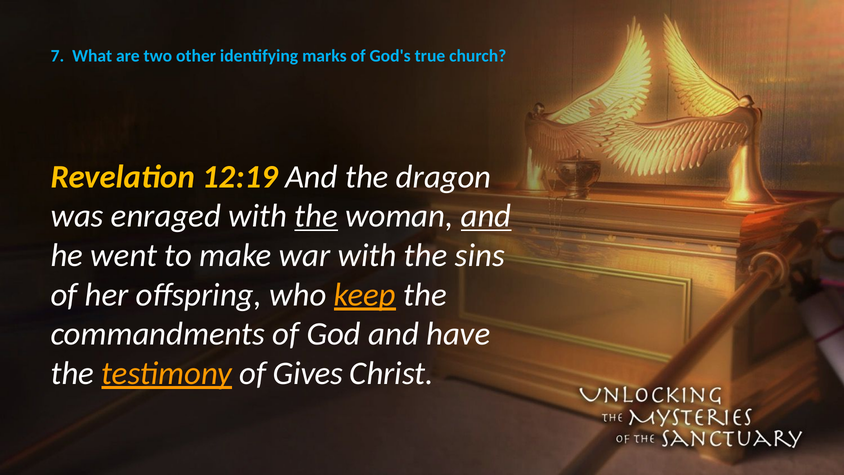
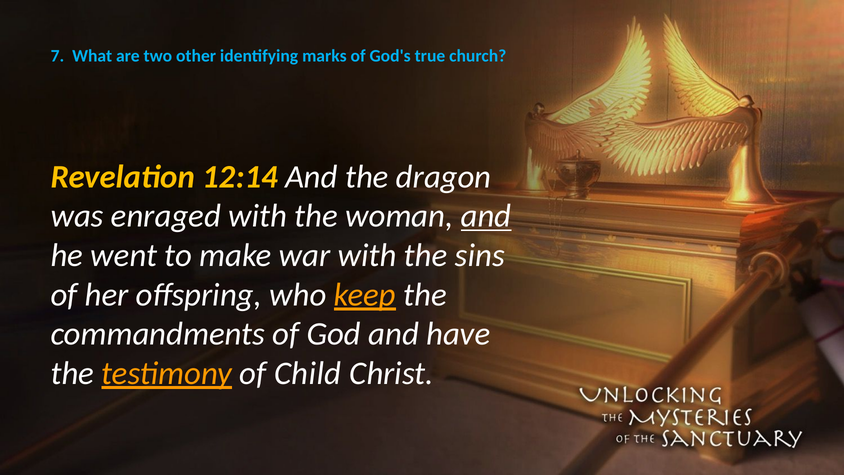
12:19: 12:19 -> 12:14 (240, 177)
the underline: present -> none (316, 216)
Gives: Gives -> Child (308, 373)
